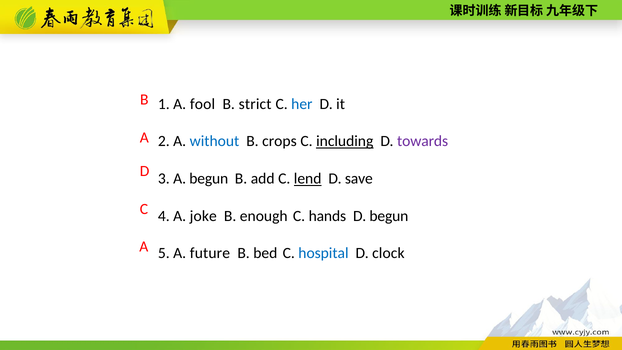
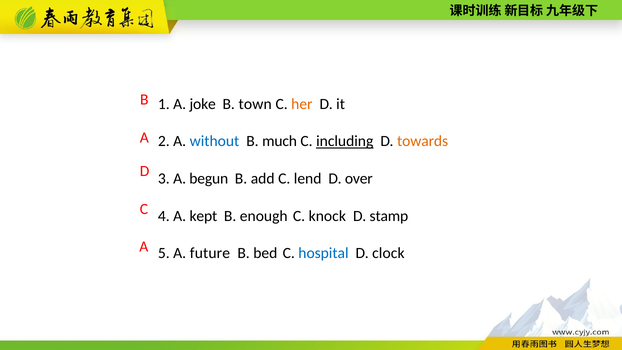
fool: fool -> joke (203, 104)
strict: strict -> town (255, 104)
her colour: blue -> orange (302, 104)
crops: crops -> much (280, 141)
towards colour: purple -> orange (423, 141)
lend underline: present -> none (308, 179)
save: save -> over (359, 179)
joke: joke -> kept (203, 216)
hands: hands -> knock (327, 216)
D begun: begun -> stamp (389, 216)
